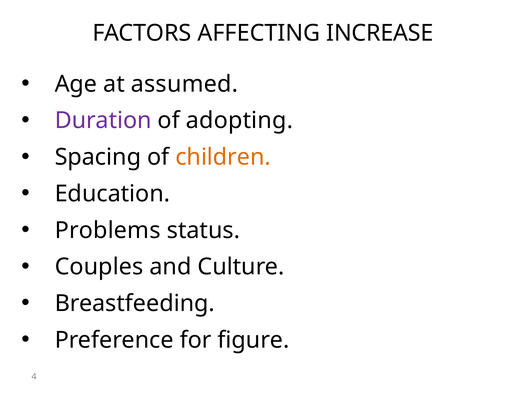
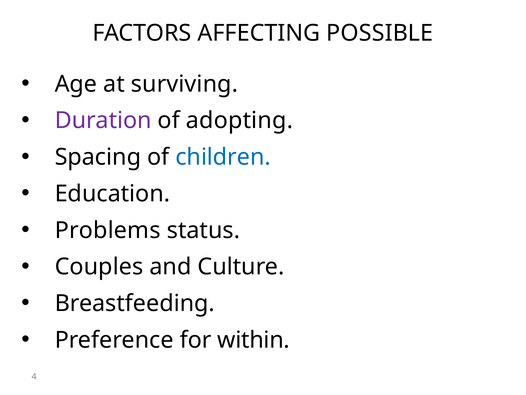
INCREASE: INCREASE -> POSSIBLE (380, 33)
assumed: assumed -> surviving (184, 84)
children colour: orange -> blue (223, 157)
figure: figure -> within (254, 340)
